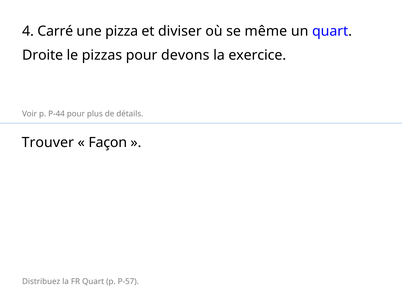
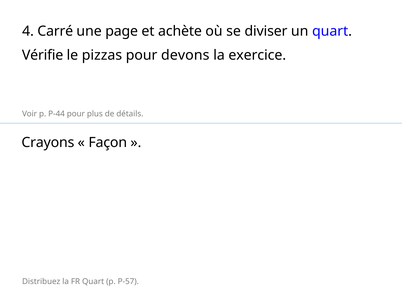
pizza: pizza -> page (122, 31)
diviser: diviser -> achète (180, 31)
même: même -> diviser (266, 31)
Droite: Droite -> Vérifie (43, 55)
Trouver: Trouver -> Crayons (48, 143)
